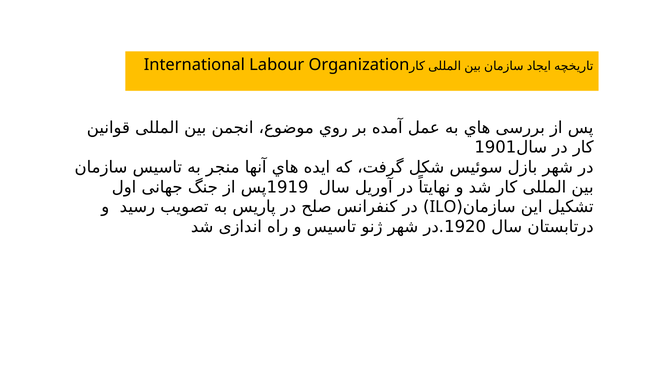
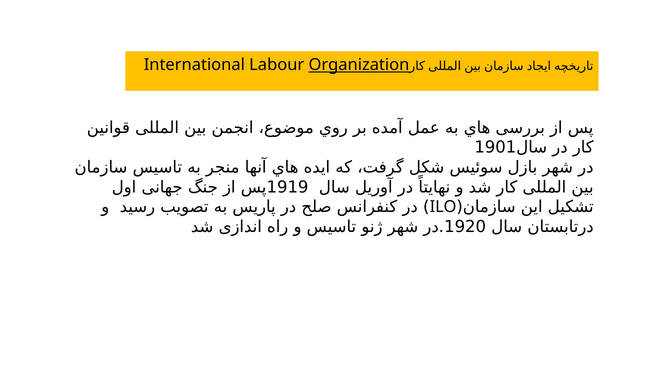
Organization underline: none -> present (359, 65)
